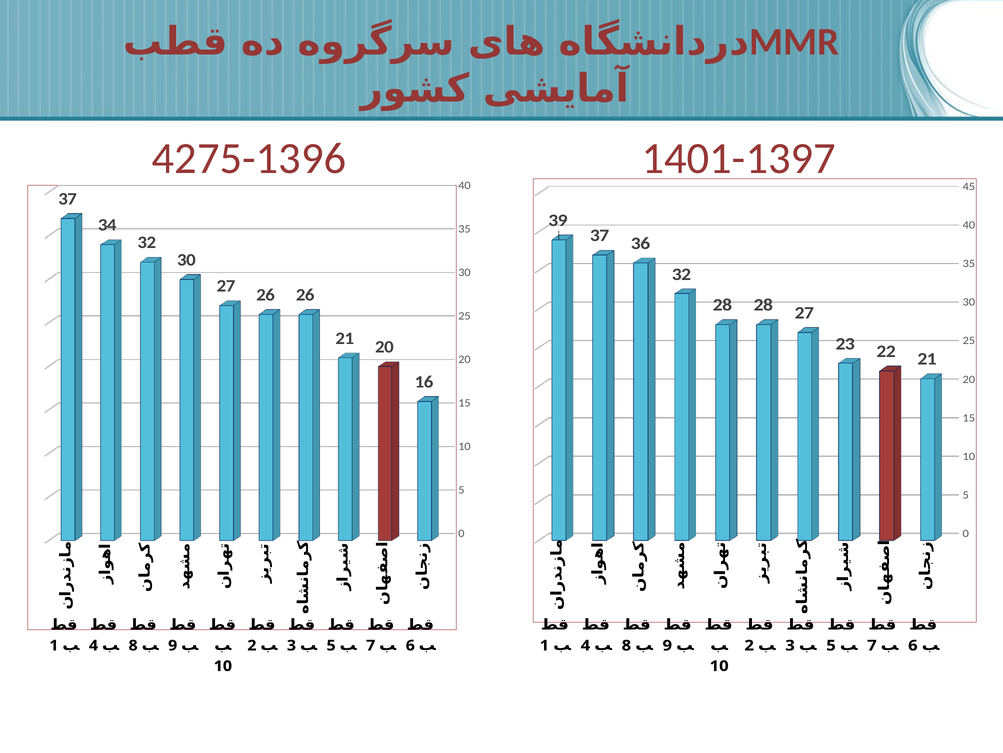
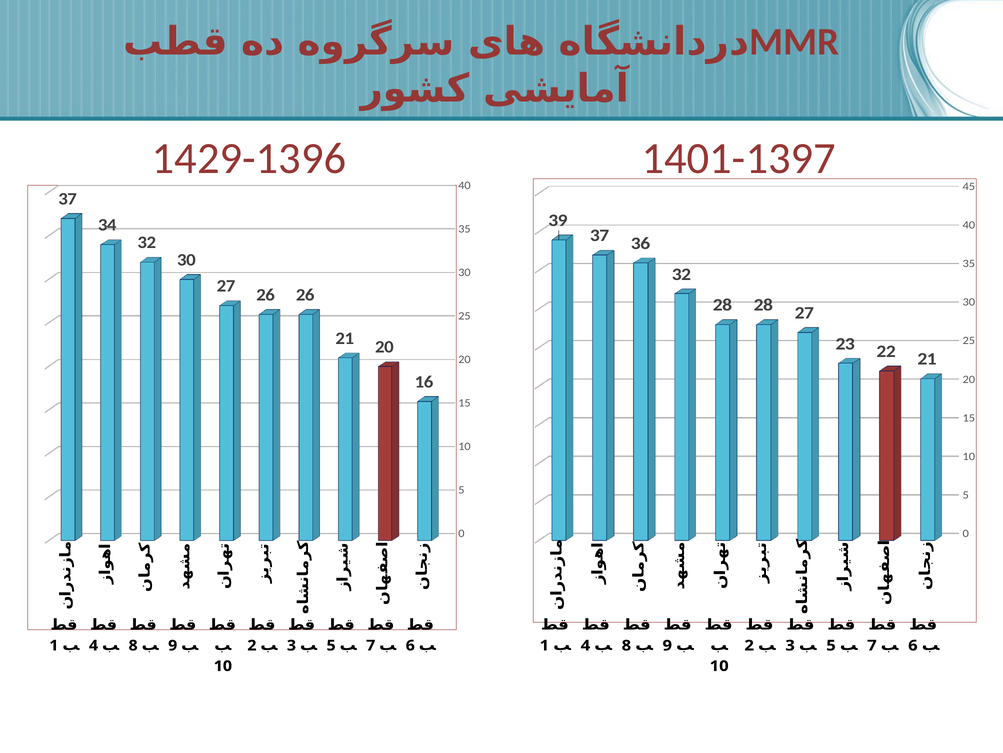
4275-1396: 4275-1396 -> 1429-1396 (249, 158)
